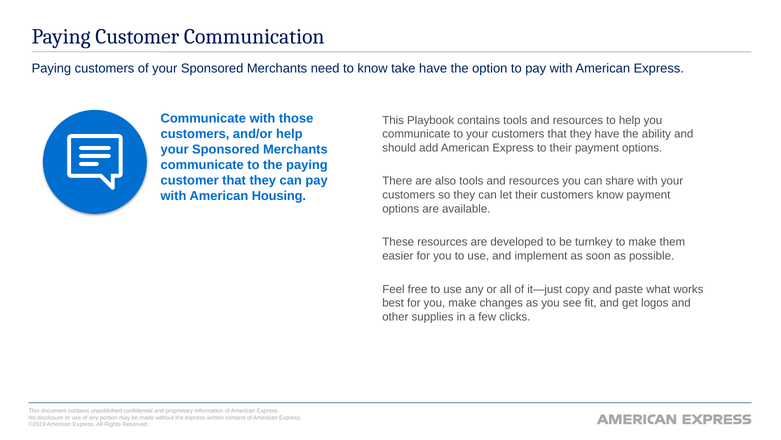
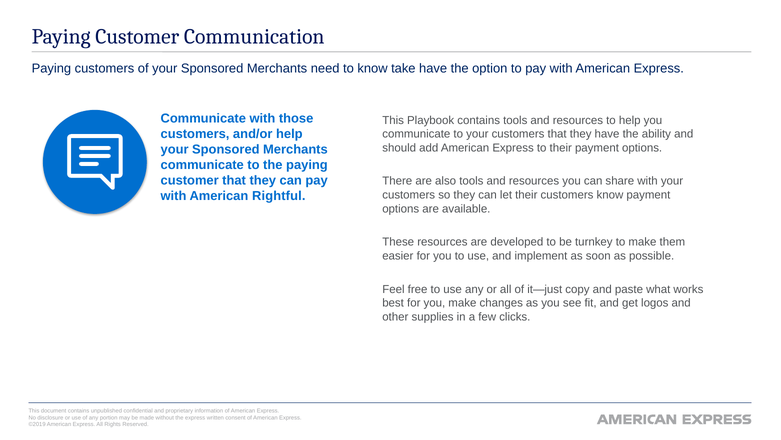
Housing: Housing -> Rightful (279, 196)
